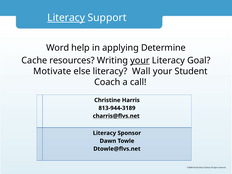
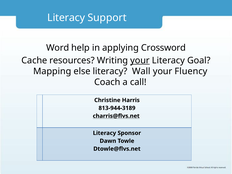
Literacy underline: present -> none (66, 18)
Determine: Determine -> Crossword (163, 48)
Motivate: Motivate -> Mapping (52, 71)
Student: Student -> Fluency (191, 71)
